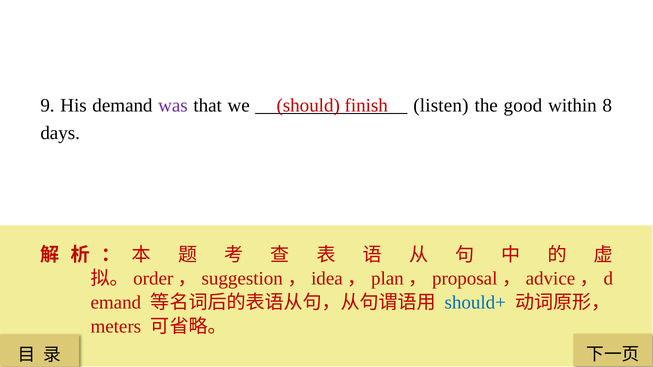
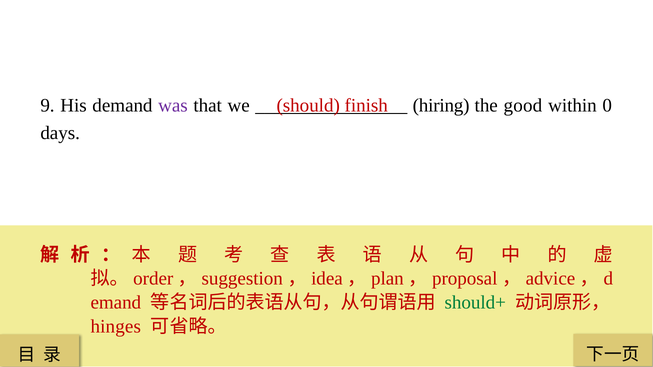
listen: listen -> hiring (441, 106)
8: 8 -> 0 (607, 106)
should+ colour: blue -> green (475, 303)
meters: meters -> hinges (116, 327)
